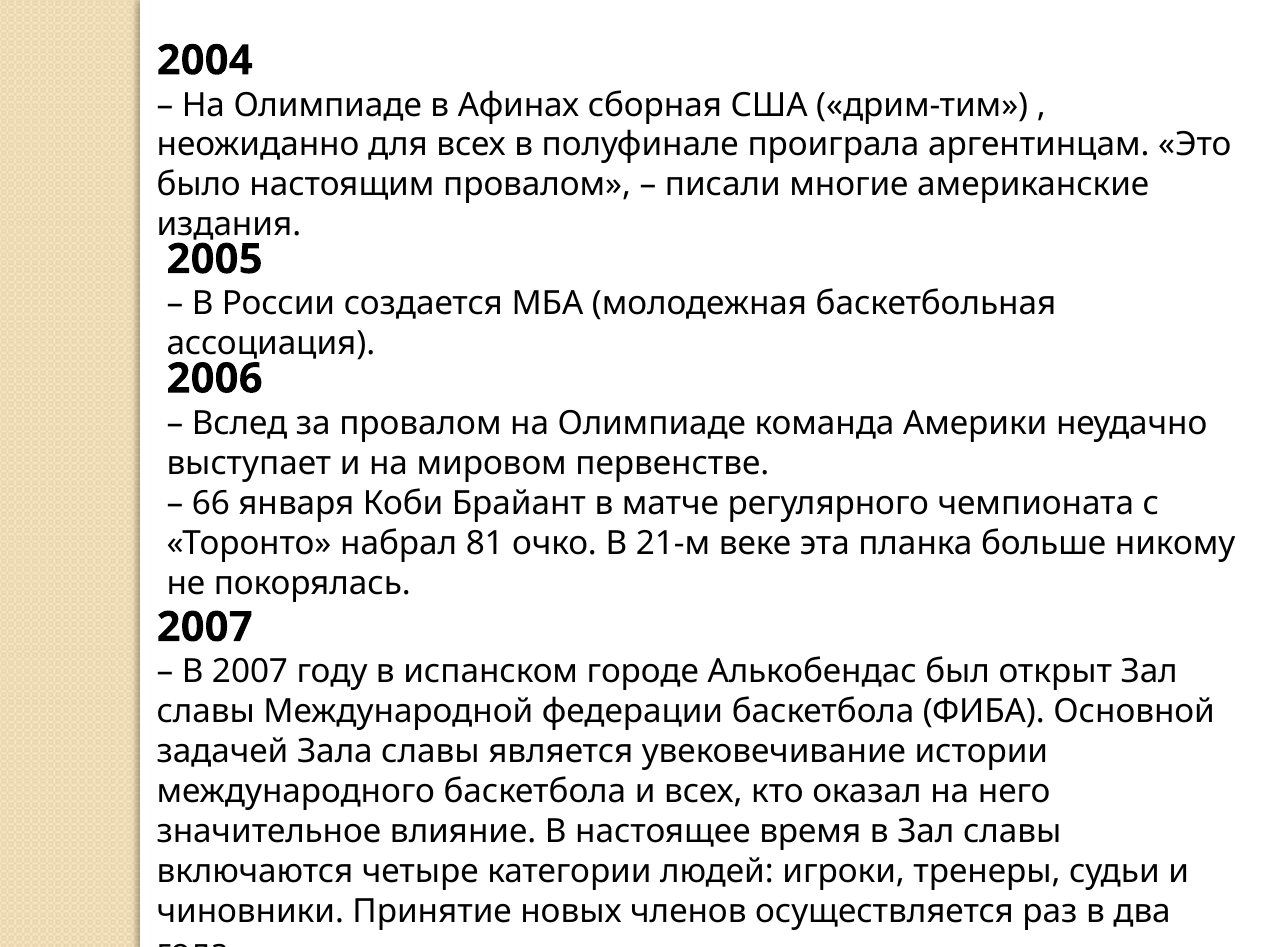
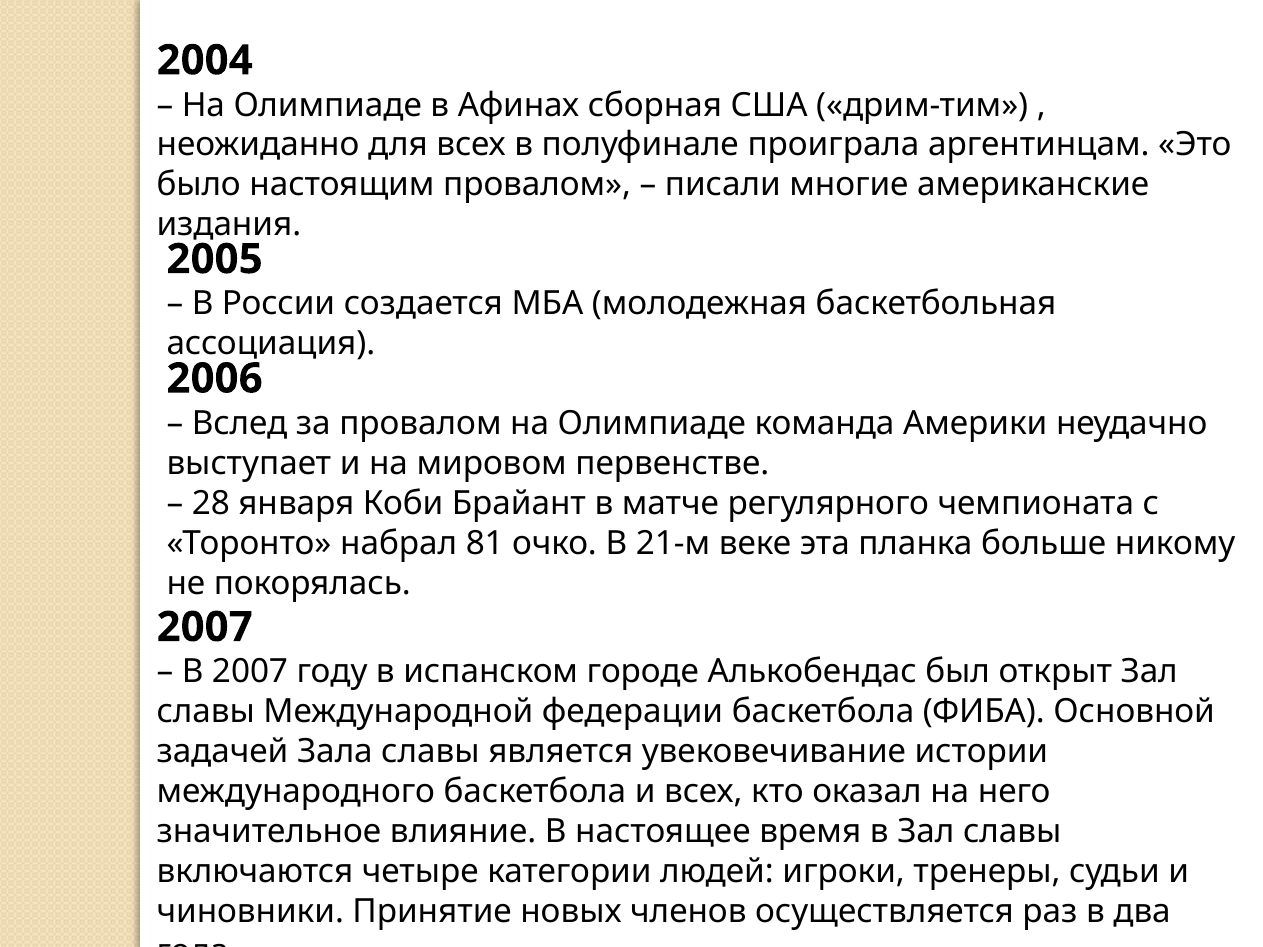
66: 66 -> 28 (211, 503)
